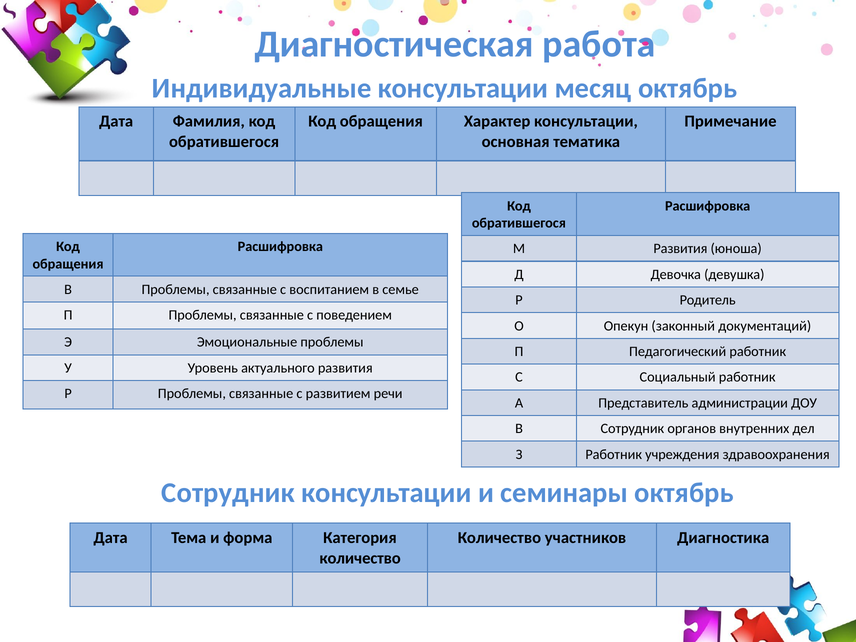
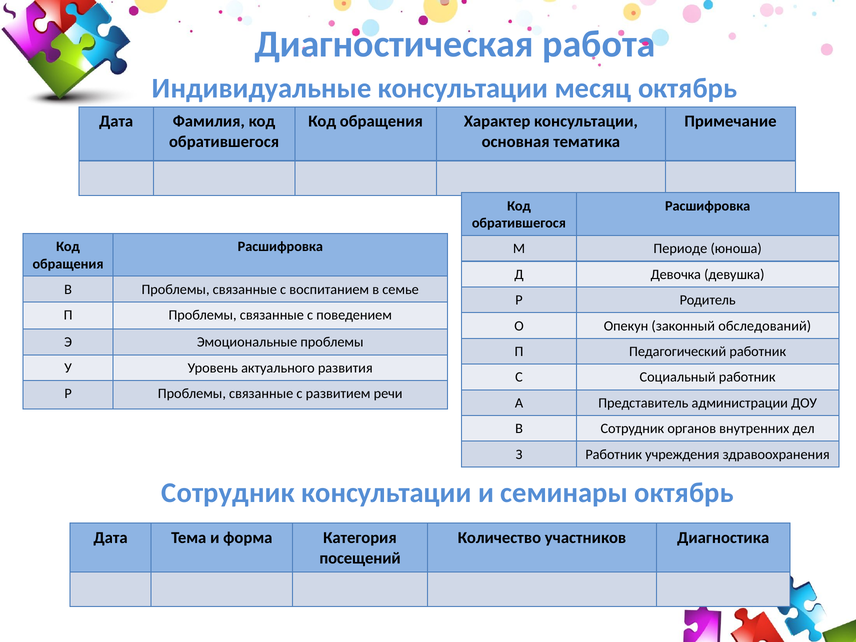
М Развития: Развития -> Периоде (680, 249)
документаций: документаций -> обследований (765, 326)
количество: количество -> посещений (360, 558)
